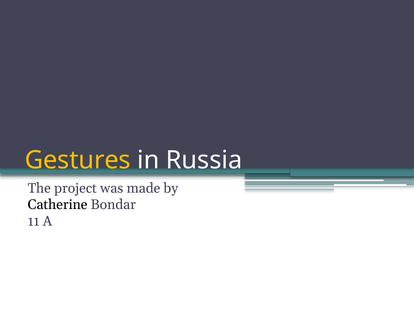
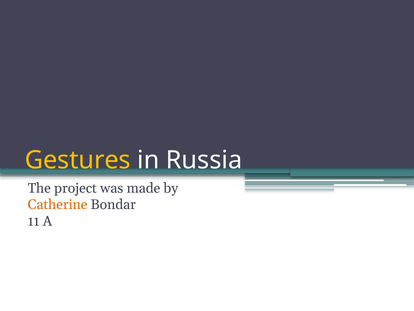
Catherine colour: black -> orange (58, 204)
